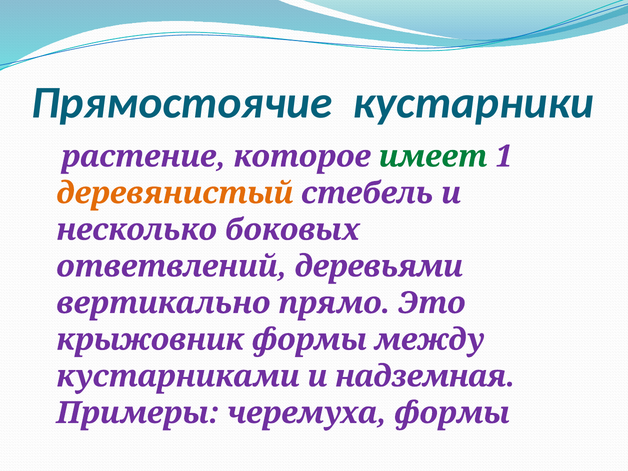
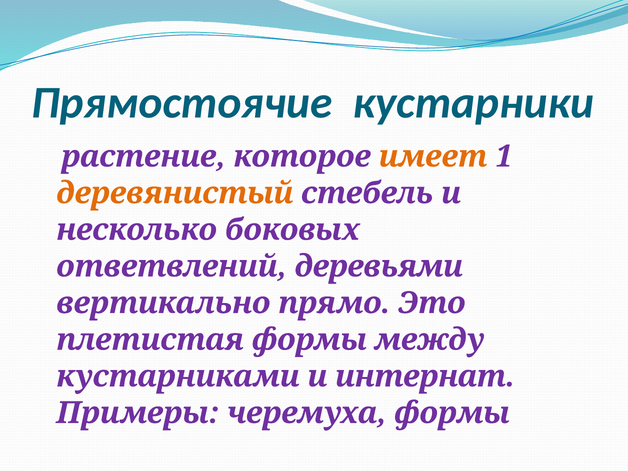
имеет colour: green -> orange (433, 156)
крыжовник: крыжовник -> плетистая (150, 340)
надземная: надземная -> интернат (425, 376)
